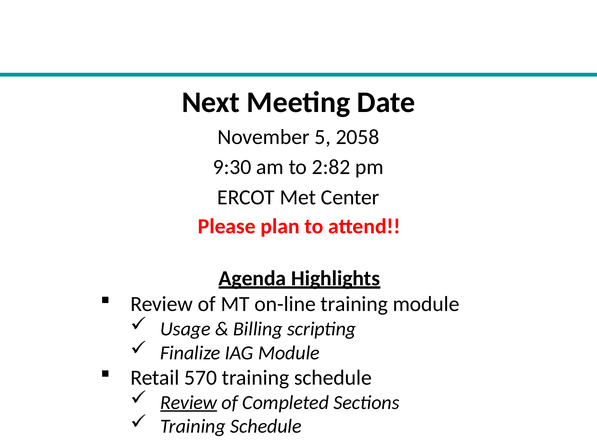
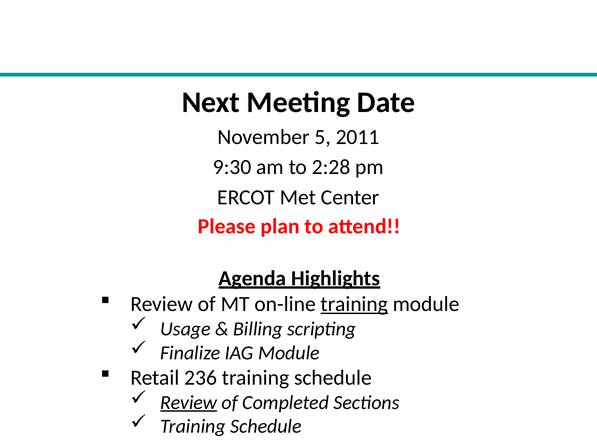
2058: 2058 -> 2011 (358, 137)
2:82: 2:82 -> 2:28 (331, 167)
training underline: none -> present (354, 304)
570: 570 -> 236 (201, 378)
